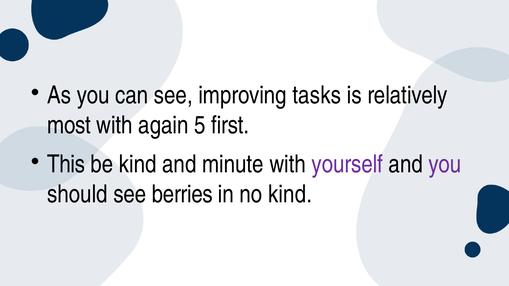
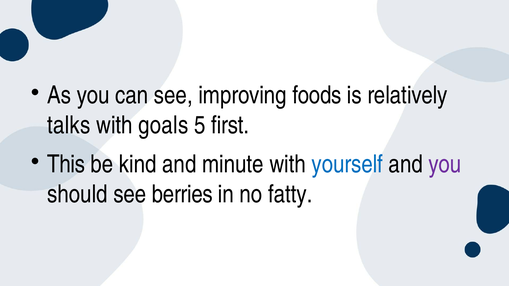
tasks: tasks -> foods (317, 95)
most: most -> talks (69, 125)
again: again -> goals (163, 125)
yourself colour: purple -> blue (347, 164)
no kind: kind -> fatty (290, 194)
